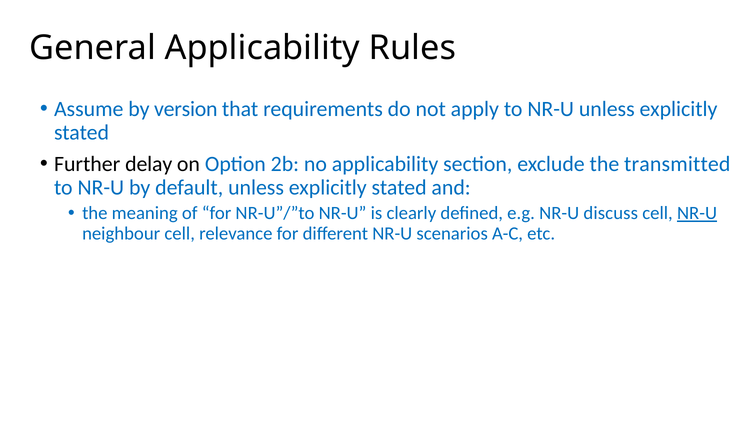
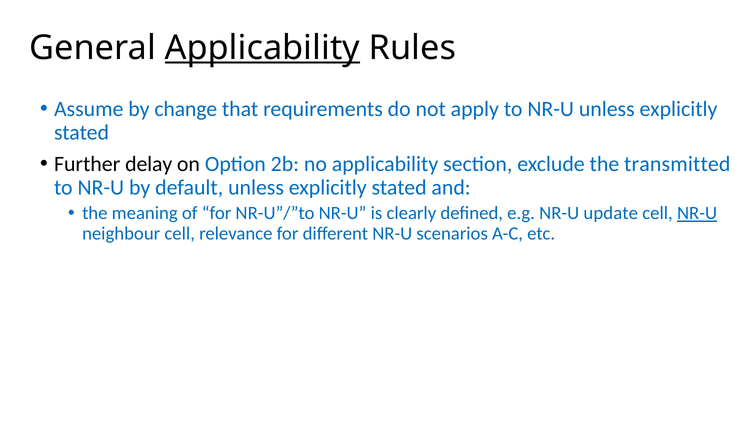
Applicability underline: none -> present (262, 48)
version: version -> change (186, 109)
discuss: discuss -> update (611, 213)
